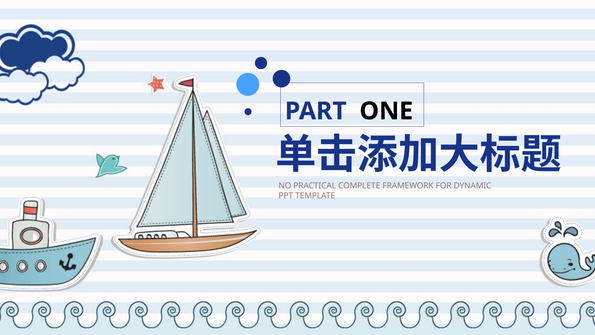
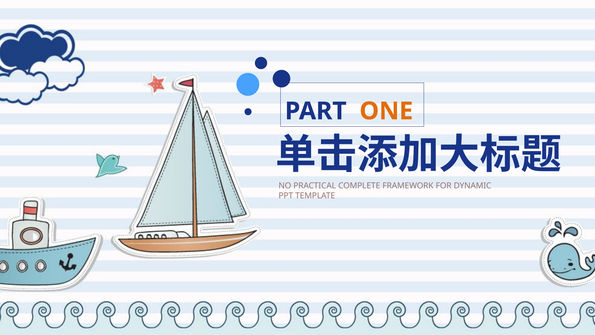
ONE colour: black -> orange (386, 111)
